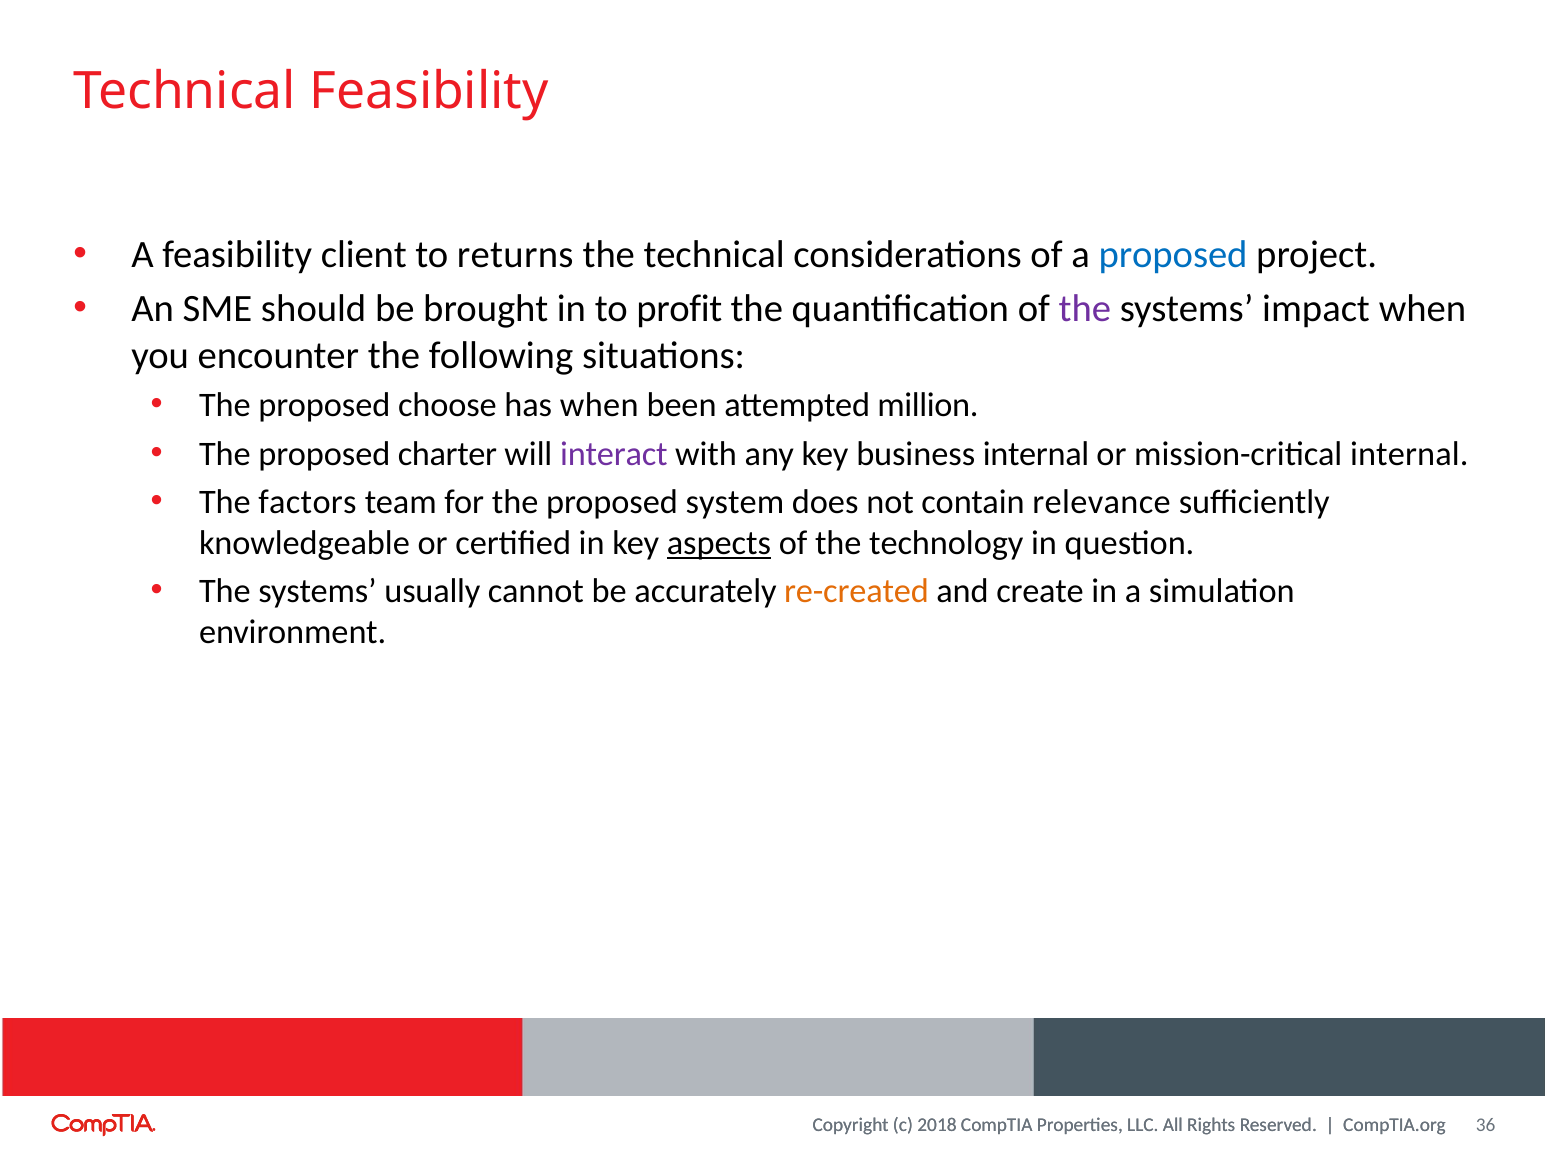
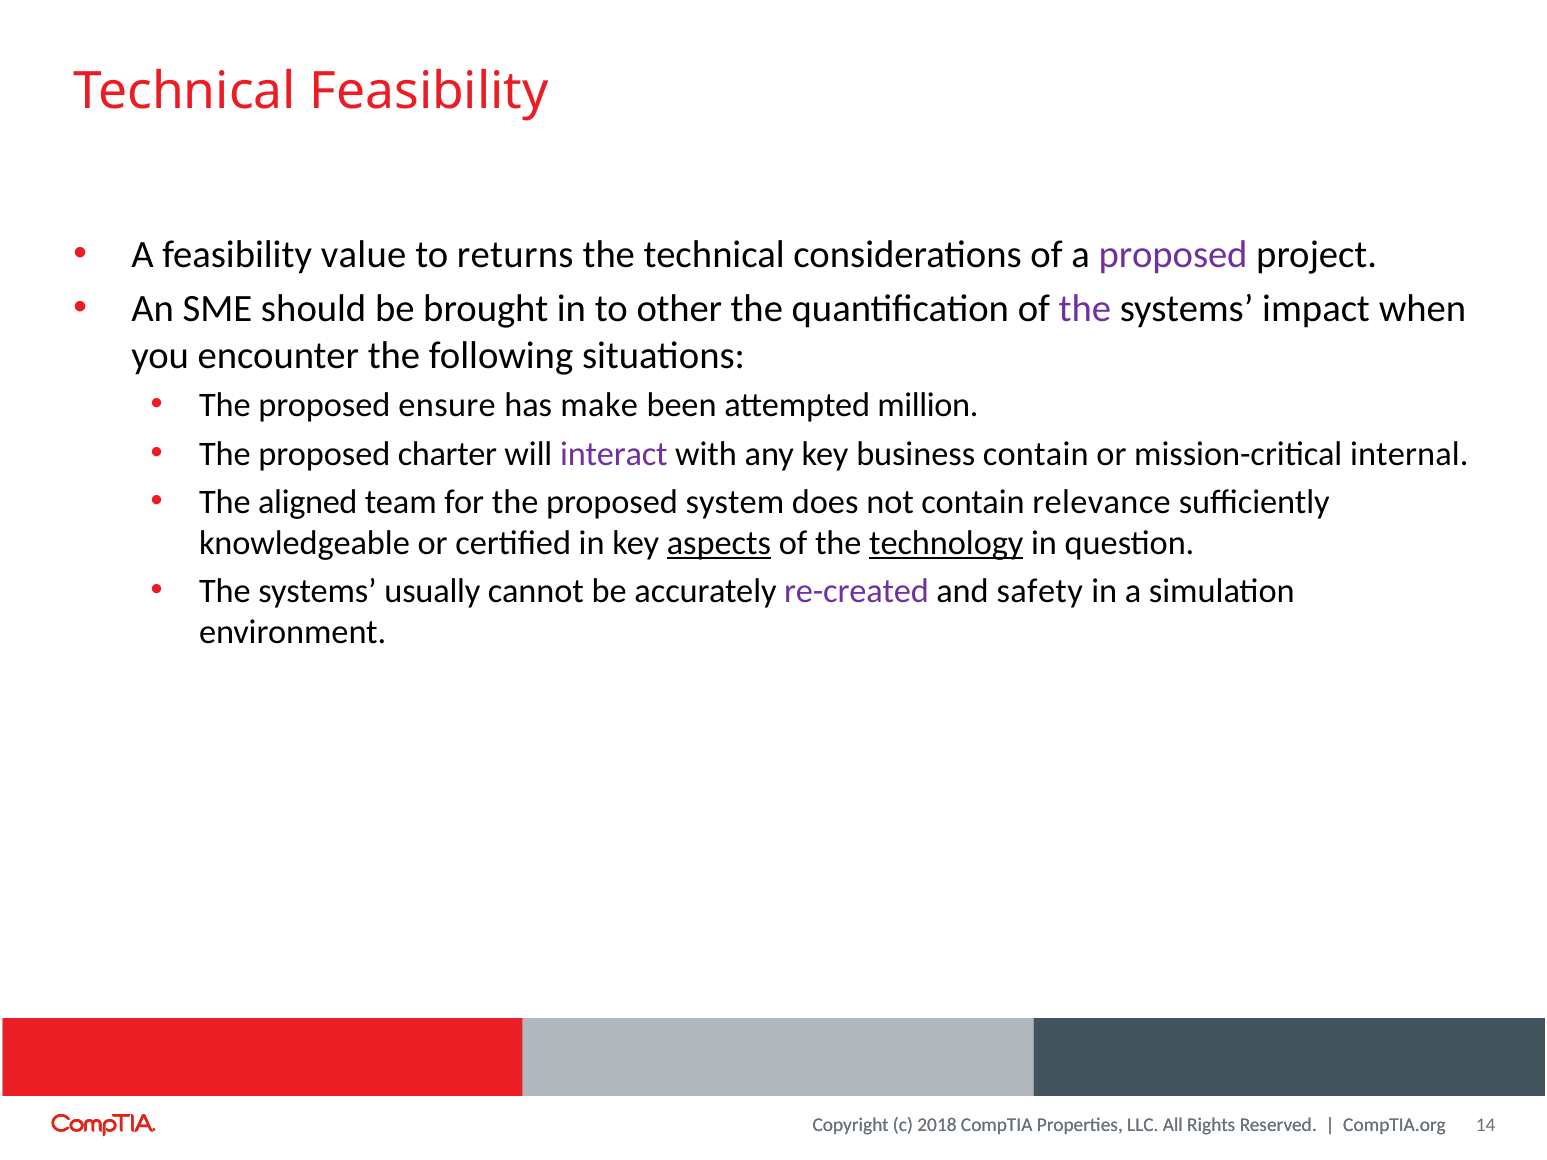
client: client -> value (364, 255)
proposed colour: blue -> purple (1173, 255)
profit: profit -> other (679, 309)
choose: choose -> ensure (447, 406)
has when: when -> make (599, 406)
business internal: internal -> contain (1036, 454)
factors: factors -> aligned (308, 502)
technology underline: none -> present (946, 543)
re-created colour: orange -> purple (856, 591)
create: create -> safety (1040, 591)
36: 36 -> 14 (1486, 1125)
